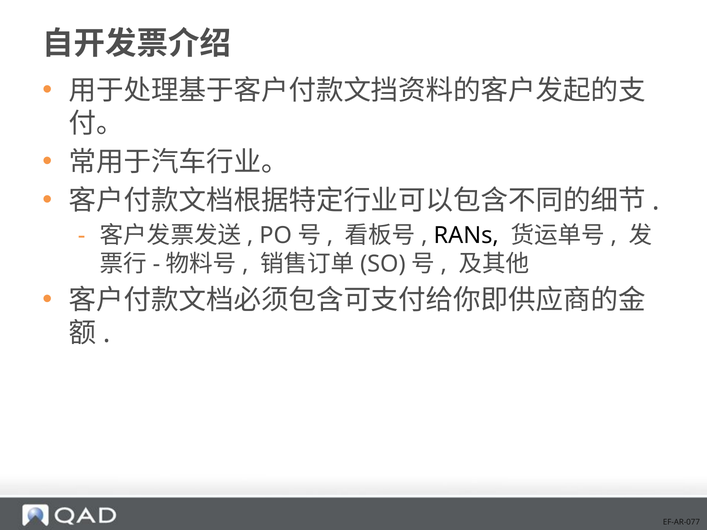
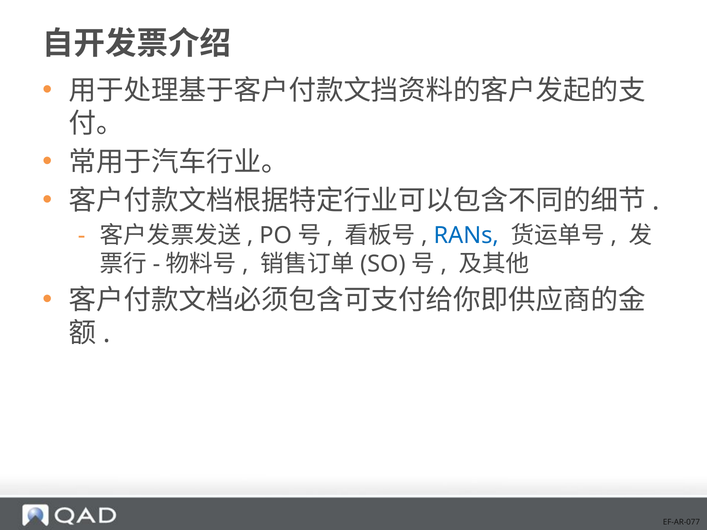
RANs colour: black -> blue (466, 236)
